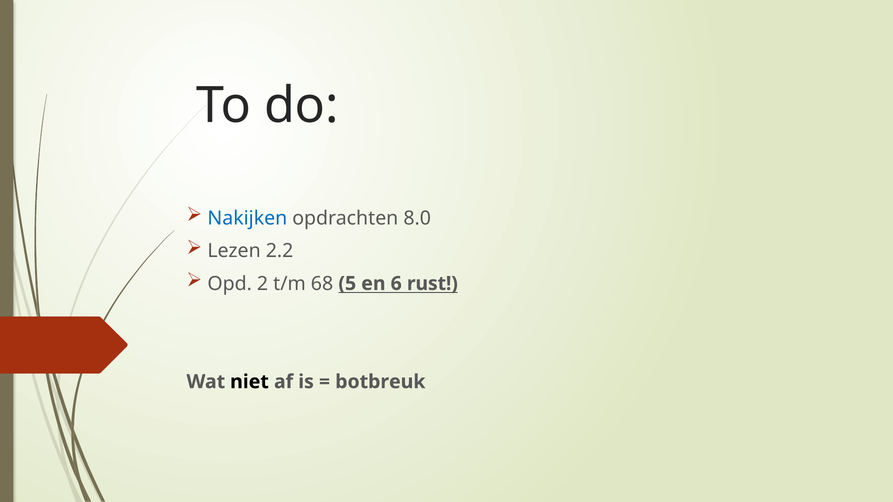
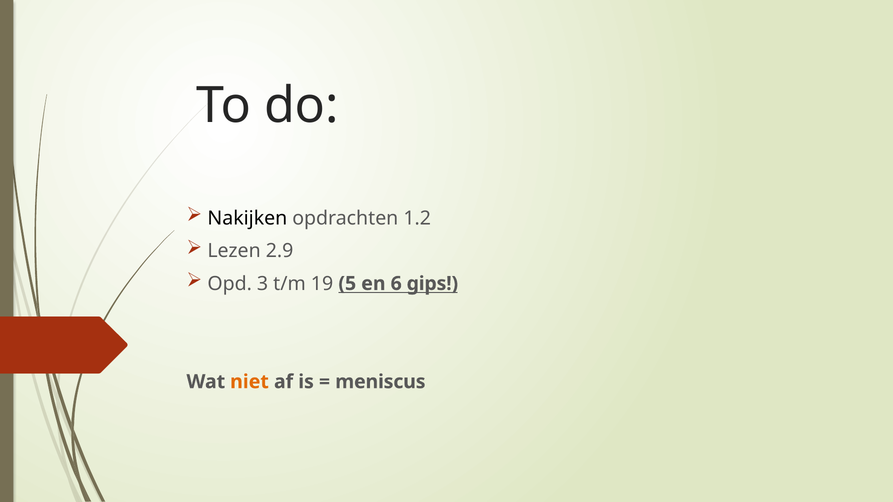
Nakijken colour: blue -> black (247, 218)
8.0: 8.0 -> 1.2 (417, 218)
2.2: 2.2 -> 2.9 (280, 251)
2: 2 -> 3 (263, 284)
68: 68 -> 19 (322, 284)
rust: rust -> gips (432, 284)
niet colour: black -> orange (249, 382)
botbreuk: botbreuk -> meniscus (380, 382)
